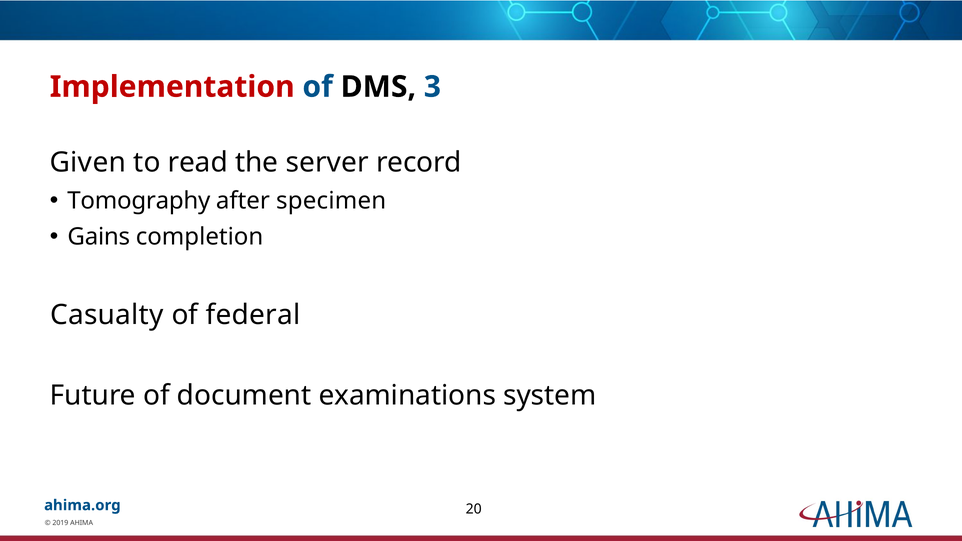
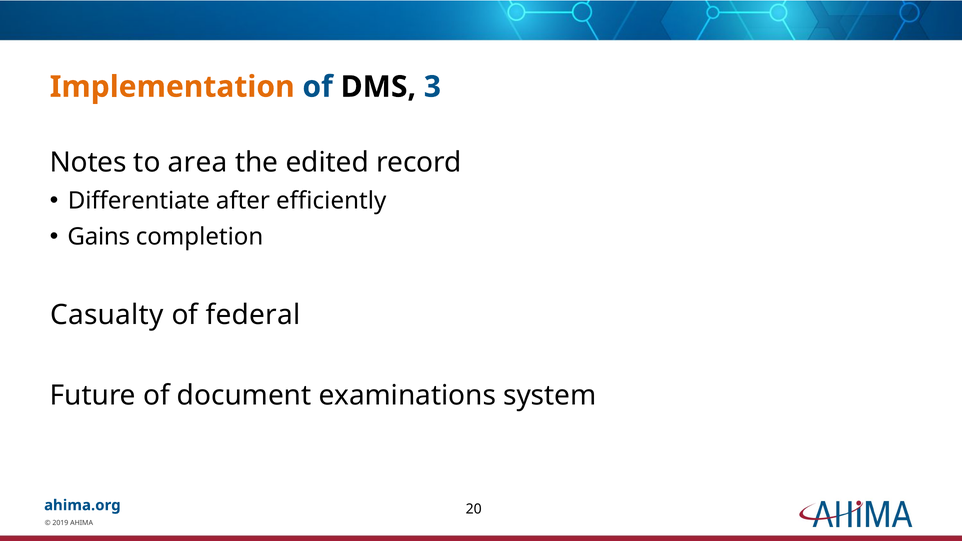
Implementation colour: red -> orange (172, 87)
Given: Given -> Notes (88, 163)
read: read -> area (198, 163)
server: server -> edited (327, 163)
Tomography: Tomography -> Differentiate (139, 201)
specimen: specimen -> efficiently (331, 201)
